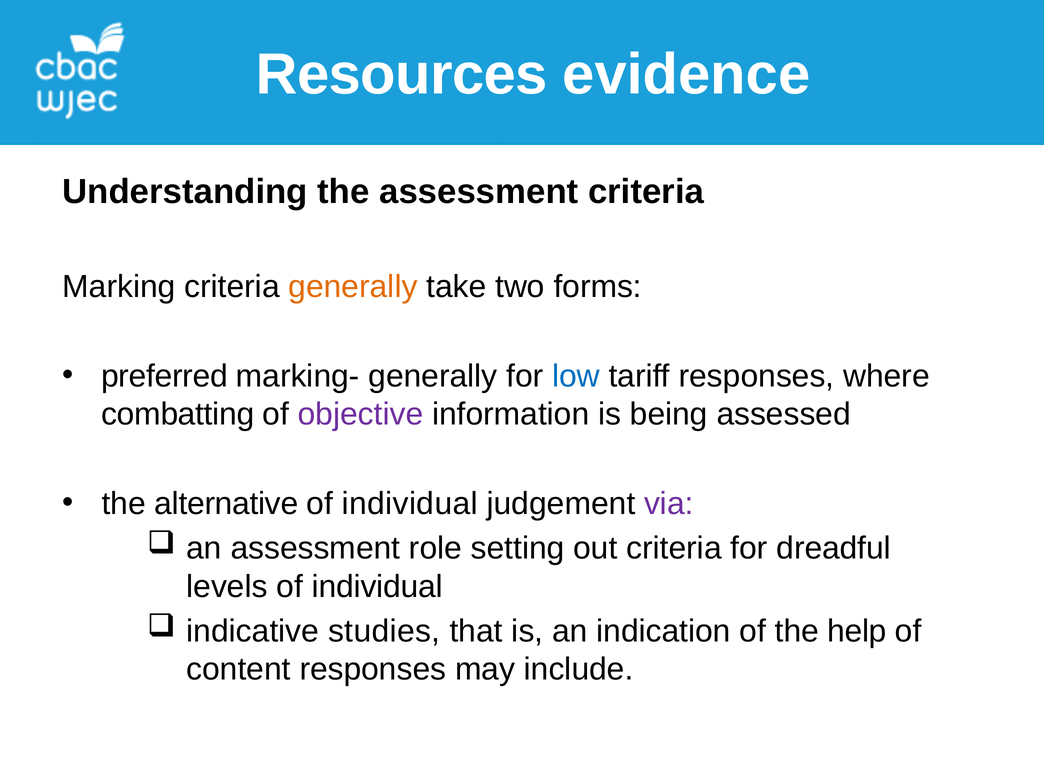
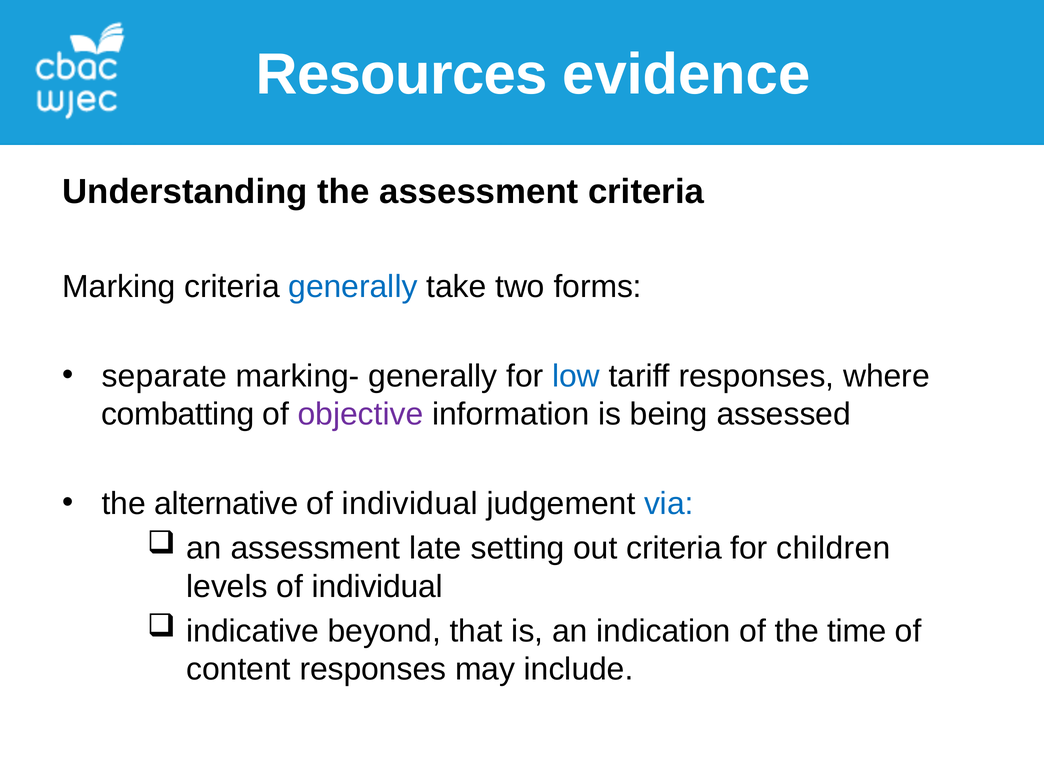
generally colour: orange -> blue (353, 287)
preferred: preferred -> separate (164, 376)
via colour: purple -> blue (669, 504)
role: role -> late (435, 548)
dreadful: dreadful -> children (833, 548)
studies: studies -> beyond (384, 631)
help: help -> time (857, 631)
